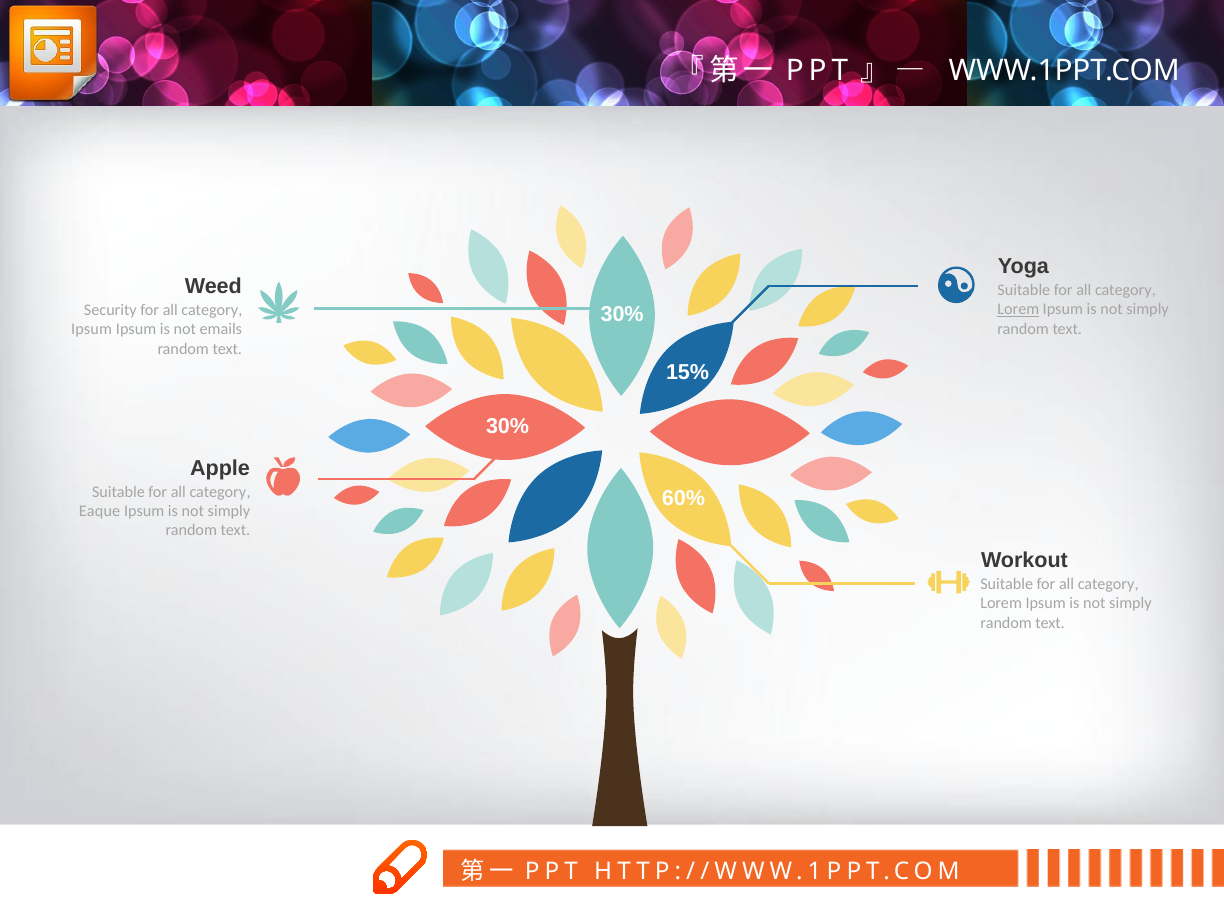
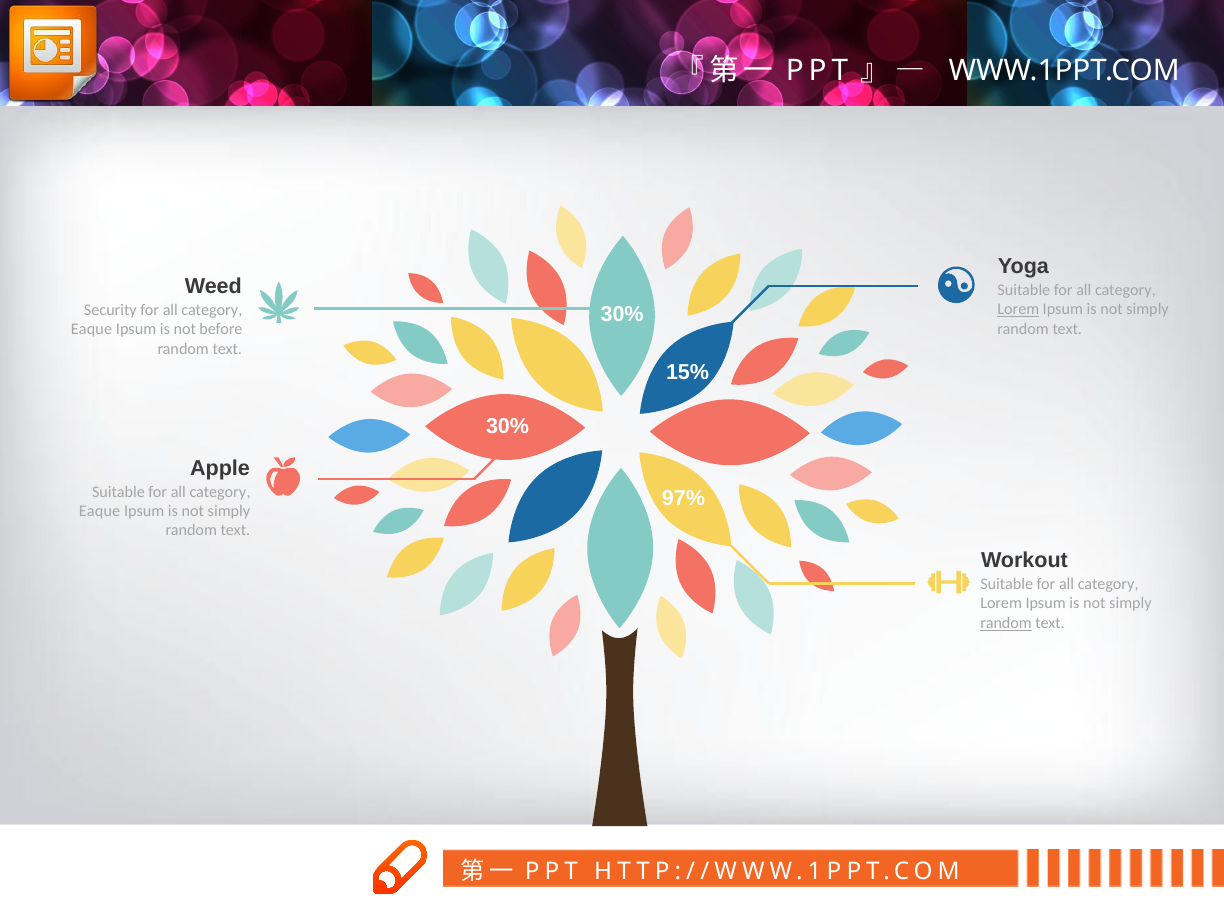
Ipsum: Ipsum -> Eaque (92, 330)
emails: emails -> before (221, 330)
60%: 60% -> 97% (683, 498)
random underline: none -> present (1006, 623)
